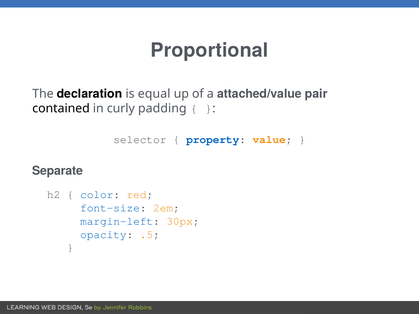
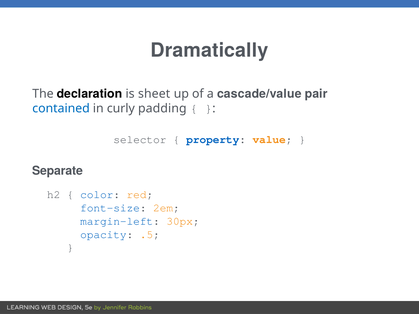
Proportional: Proportional -> Dramatically (209, 50)
equal: equal -> sheet (154, 94)
attached/value: attached/value -> cascade/value (259, 94)
contained colour: black -> blue (61, 109)
